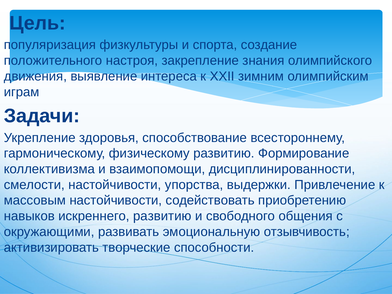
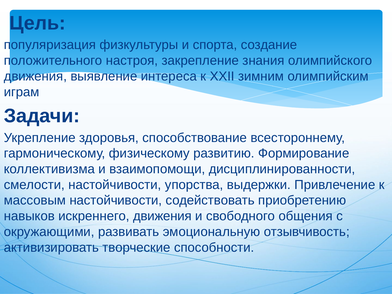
искреннего развитию: развитию -> движения (162, 216)
